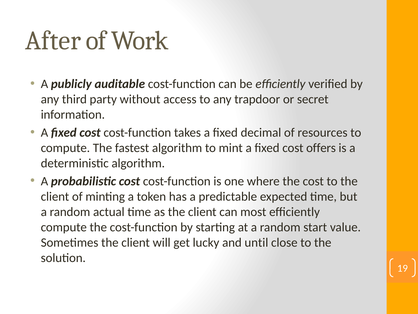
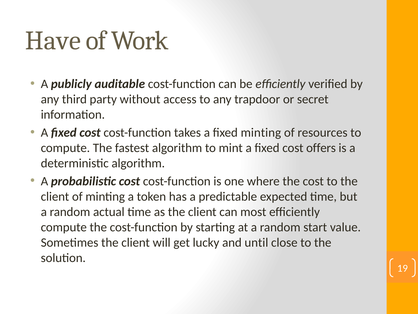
After: After -> Have (53, 41)
fixed decimal: decimal -> minting (261, 132)
